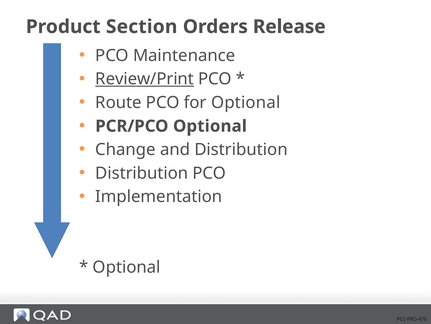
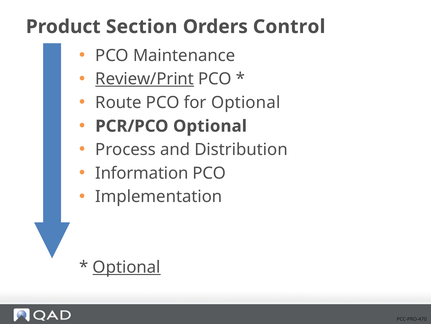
Release: Release -> Control (289, 27)
Change: Change -> Process (126, 149)
Distribution: Distribution -> Information (142, 173)
Optional underline: none -> present (127, 267)
